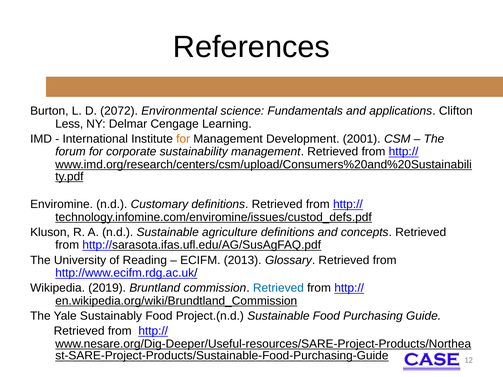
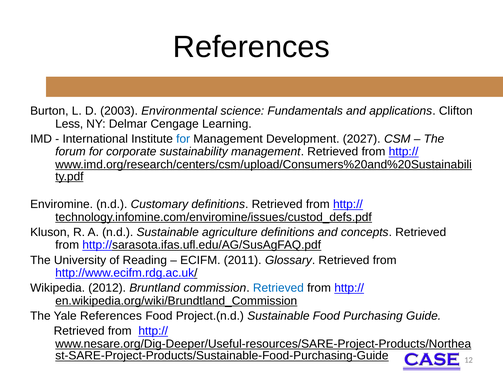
2072: 2072 -> 2003 (119, 111)
for colour: orange -> blue (183, 139)
2001: 2001 -> 2027 (362, 139)
2013: 2013 -> 2011 (243, 260)
2019: 2019 -> 2012 (107, 288)
Yale Sustainably: Sustainably -> References (111, 316)
